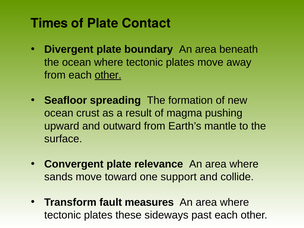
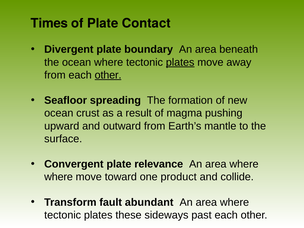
plates underline: none -> present (180, 62)
sands: sands -> where (59, 177)
support: support -> product (179, 177)
measures: measures -> abundant (149, 202)
